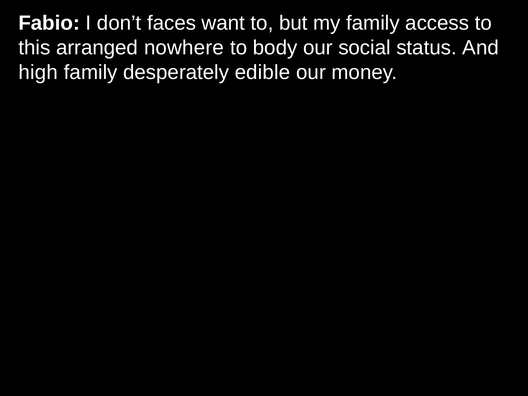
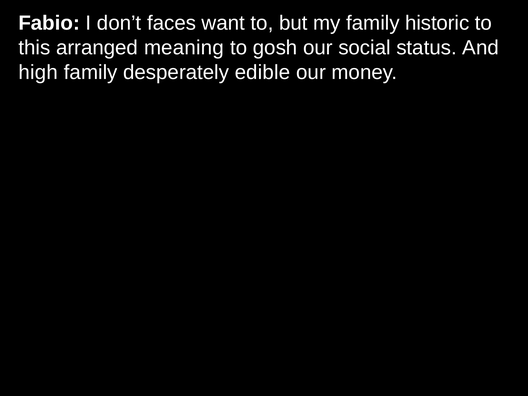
access: access -> historic (437, 23)
nowhere: nowhere -> meaning (184, 48)
body: body -> gosh (275, 48)
